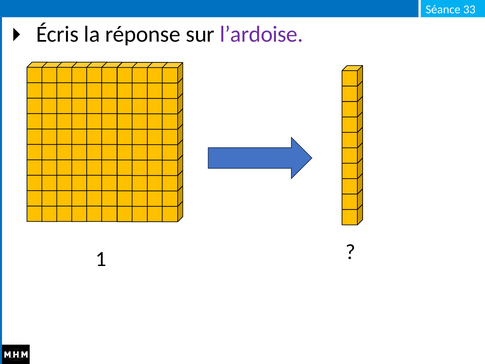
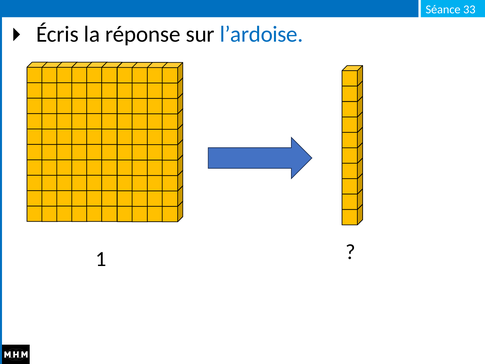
l’ardoise colour: purple -> blue (262, 34)
